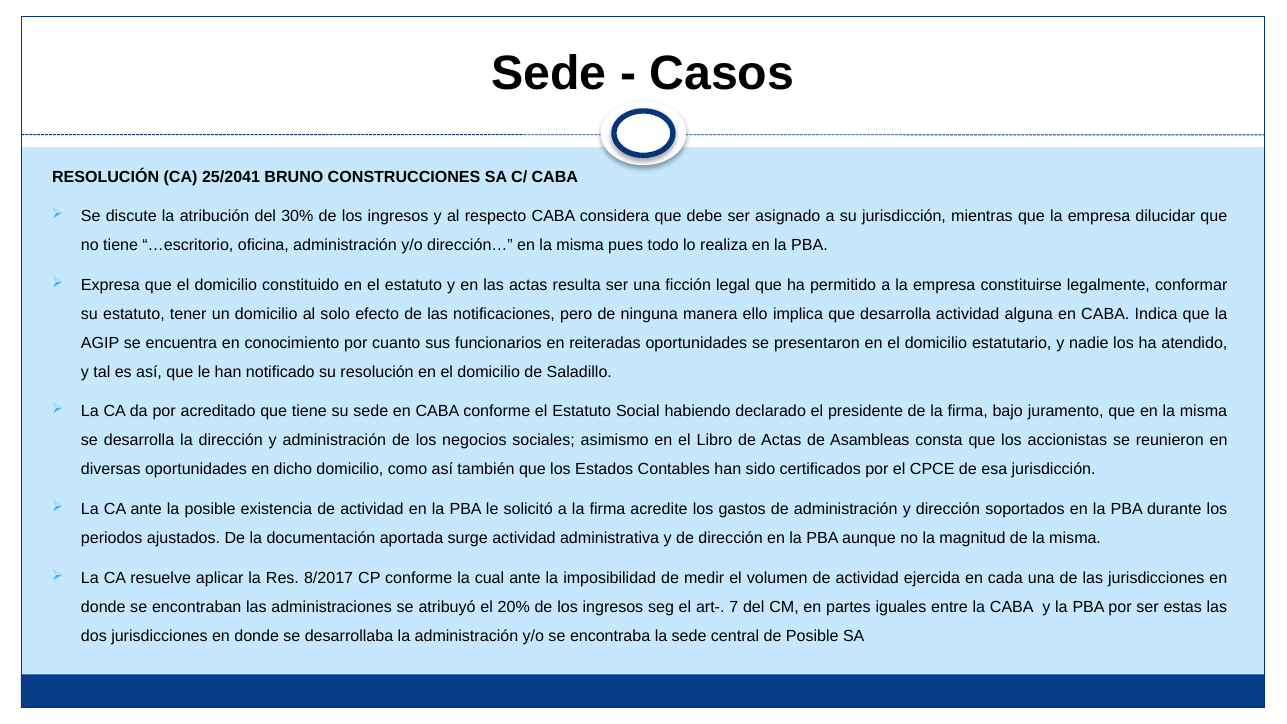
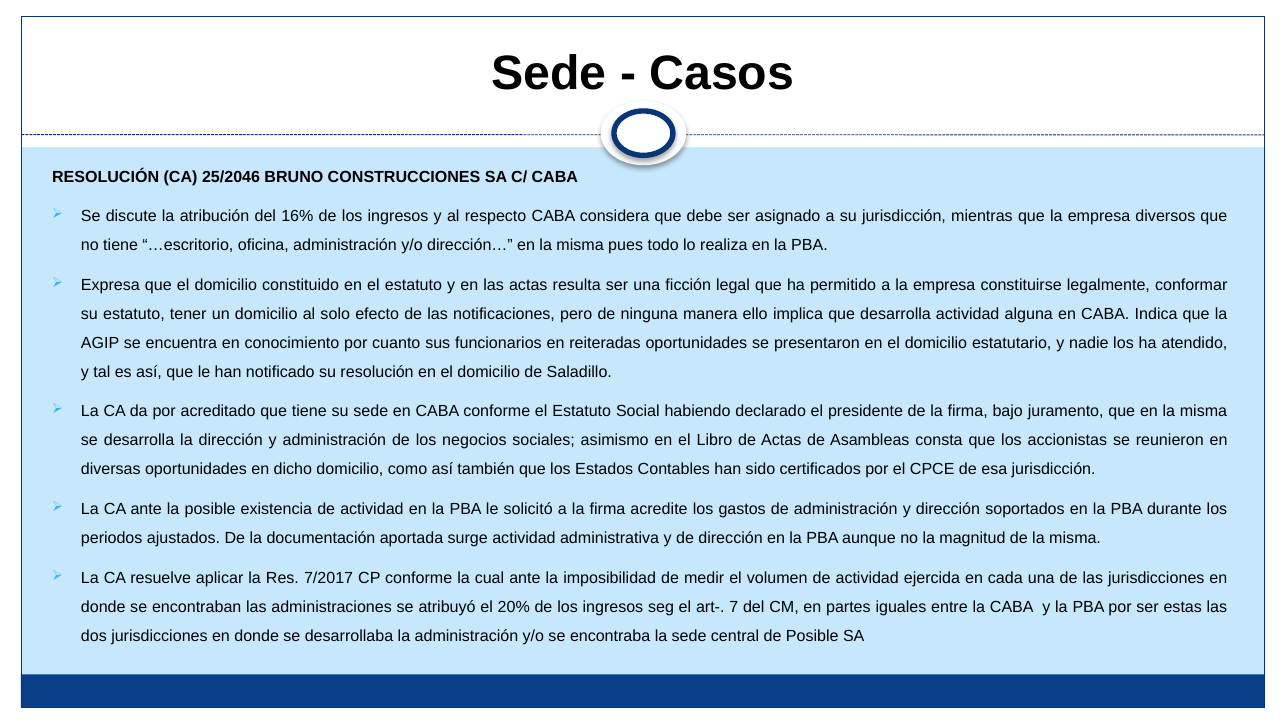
25/2041: 25/2041 -> 25/2046 (231, 177)
30%: 30% -> 16% (297, 216)
dilucidar: dilucidar -> diversos (1165, 216)
8/2017: 8/2017 -> 7/2017 (329, 578)
